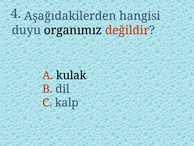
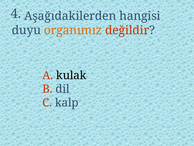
organımız colour: black -> orange (73, 30)
